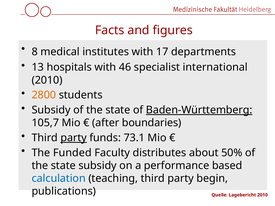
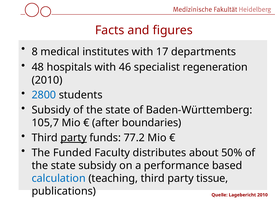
13: 13 -> 48 (38, 67)
international: international -> regeneration (215, 67)
2800 colour: orange -> blue (44, 95)
Baden-Württemberg underline: present -> none (199, 110)
73.1: 73.1 -> 77.2 (134, 138)
begin: begin -> tissue (212, 179)
